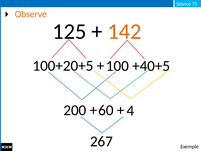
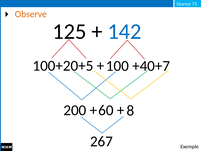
142 colour: orange -> blue (124, 31)
+40+5: +40+5 -> +40+7 (151, 66)
4: 4 -> 8 (130, 110)
